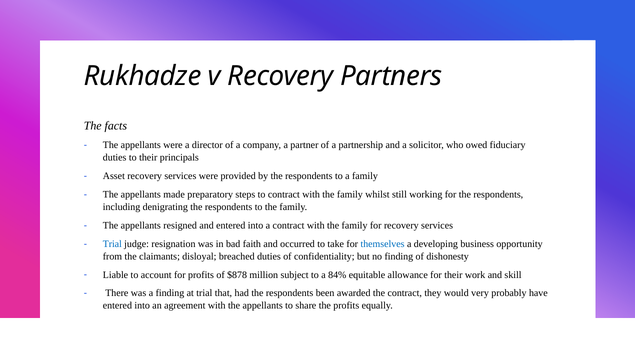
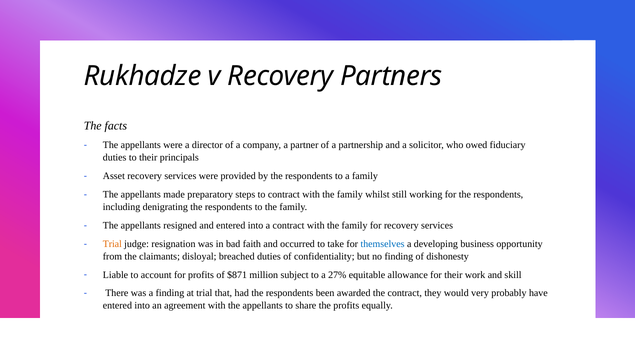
Trial colour: blue -> orange (112, 244)
$878: $878 -> $871 (237, 275)
84%: 84% -> 27% (337, 275)
